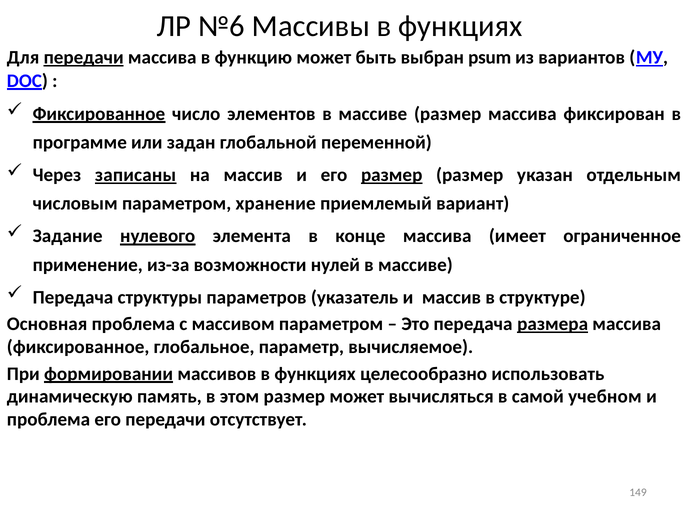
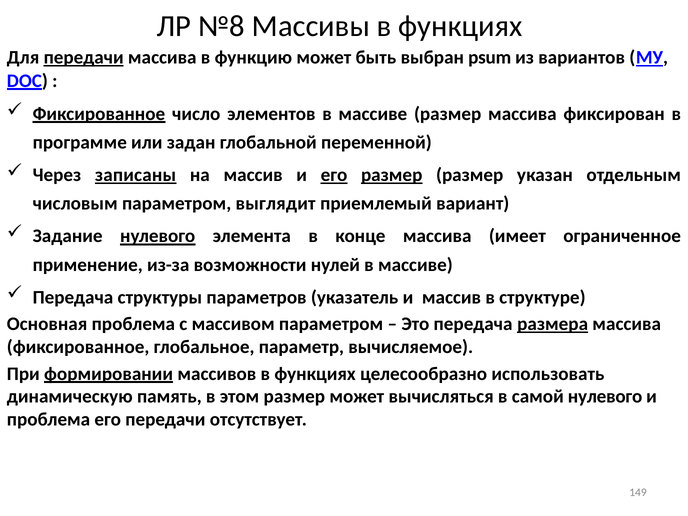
№6: №6 -> №8 (222, 26)
его underline: none -> present (334, 175)
хранение: хранение -> выглядит (276, 204)
самой учебном: учебном -> нулевого (605, 397)
